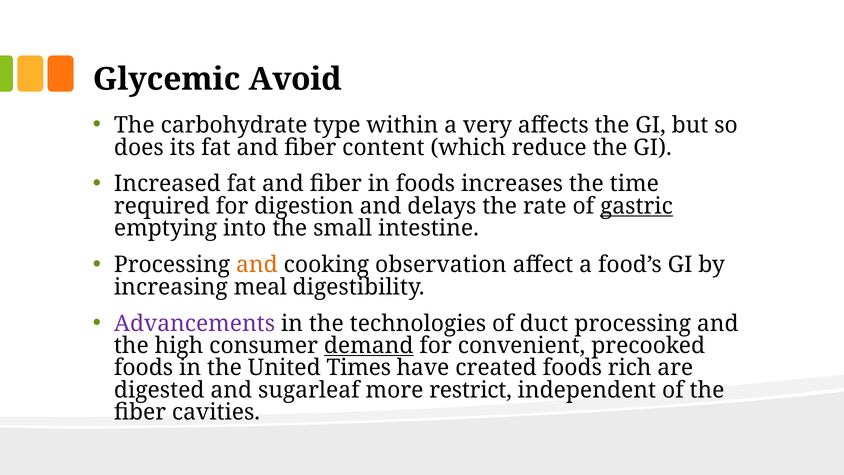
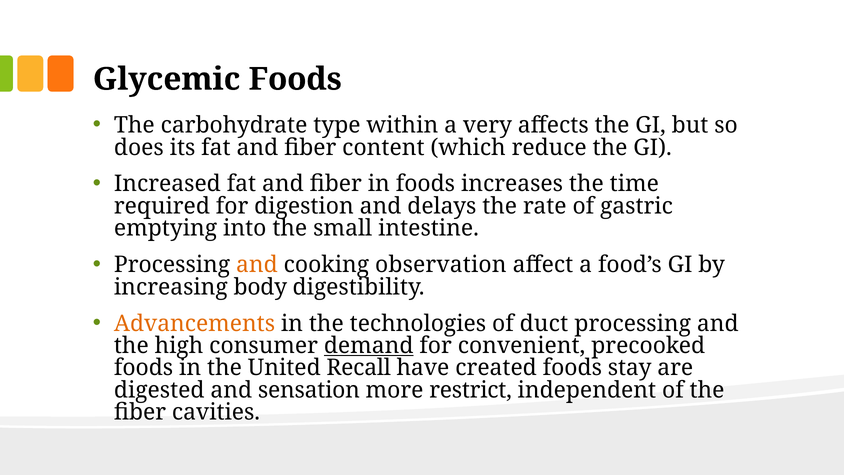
Glycemic Avoid: Avoid -> Foods (295, 79)
gastric underline: present -> none (636, 206)
meal: meal -> body (260, 287)
Advancements colour: purple -> orange (195, 323)
Times: Times -> Recall (359, 368)
rich: rich -> stay (630, 368)
sugarleaf: sugarleaf -> sensation (309, 390)
